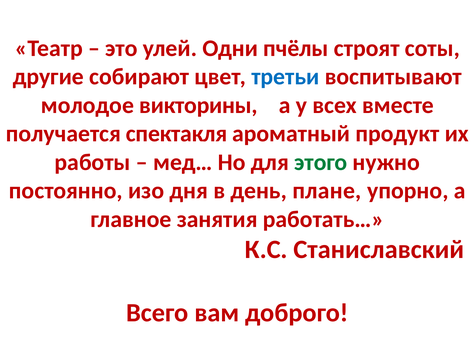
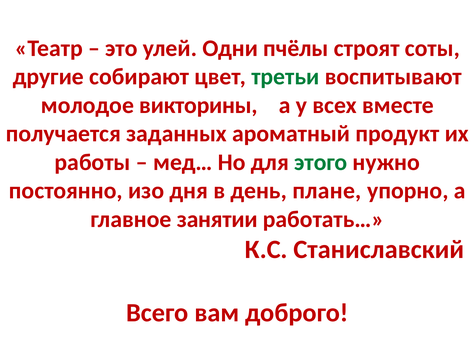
третьи colour: blue -> green (285, 77)
спектакля: спектакля -> заданных (177, 134)
занятия: занятия -> занятии (217, 219)
